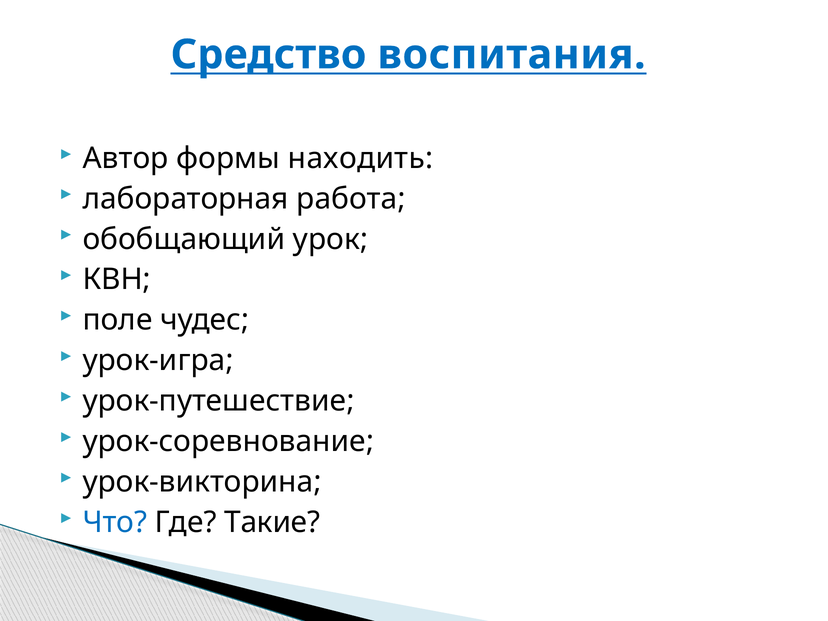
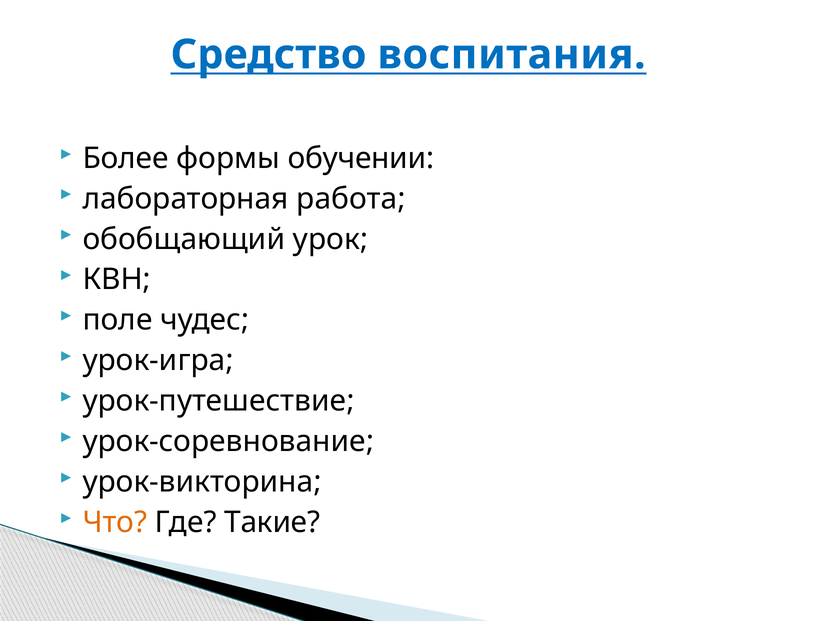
Автор: Автор -> Более (126, 158)
находить: находить -> обучении (361, 158)
Что colour: blue -> orange (115, 522)
